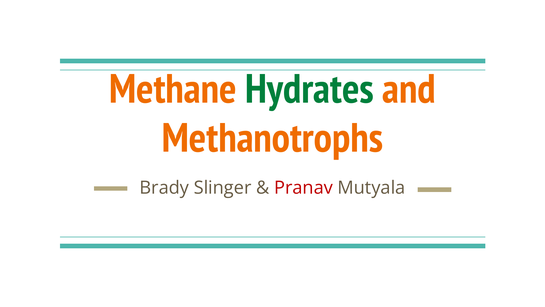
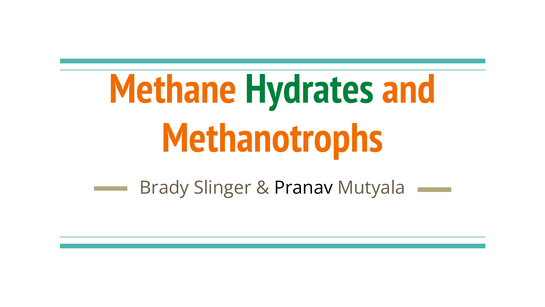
Pranav colour: red -> black (303, 187)
